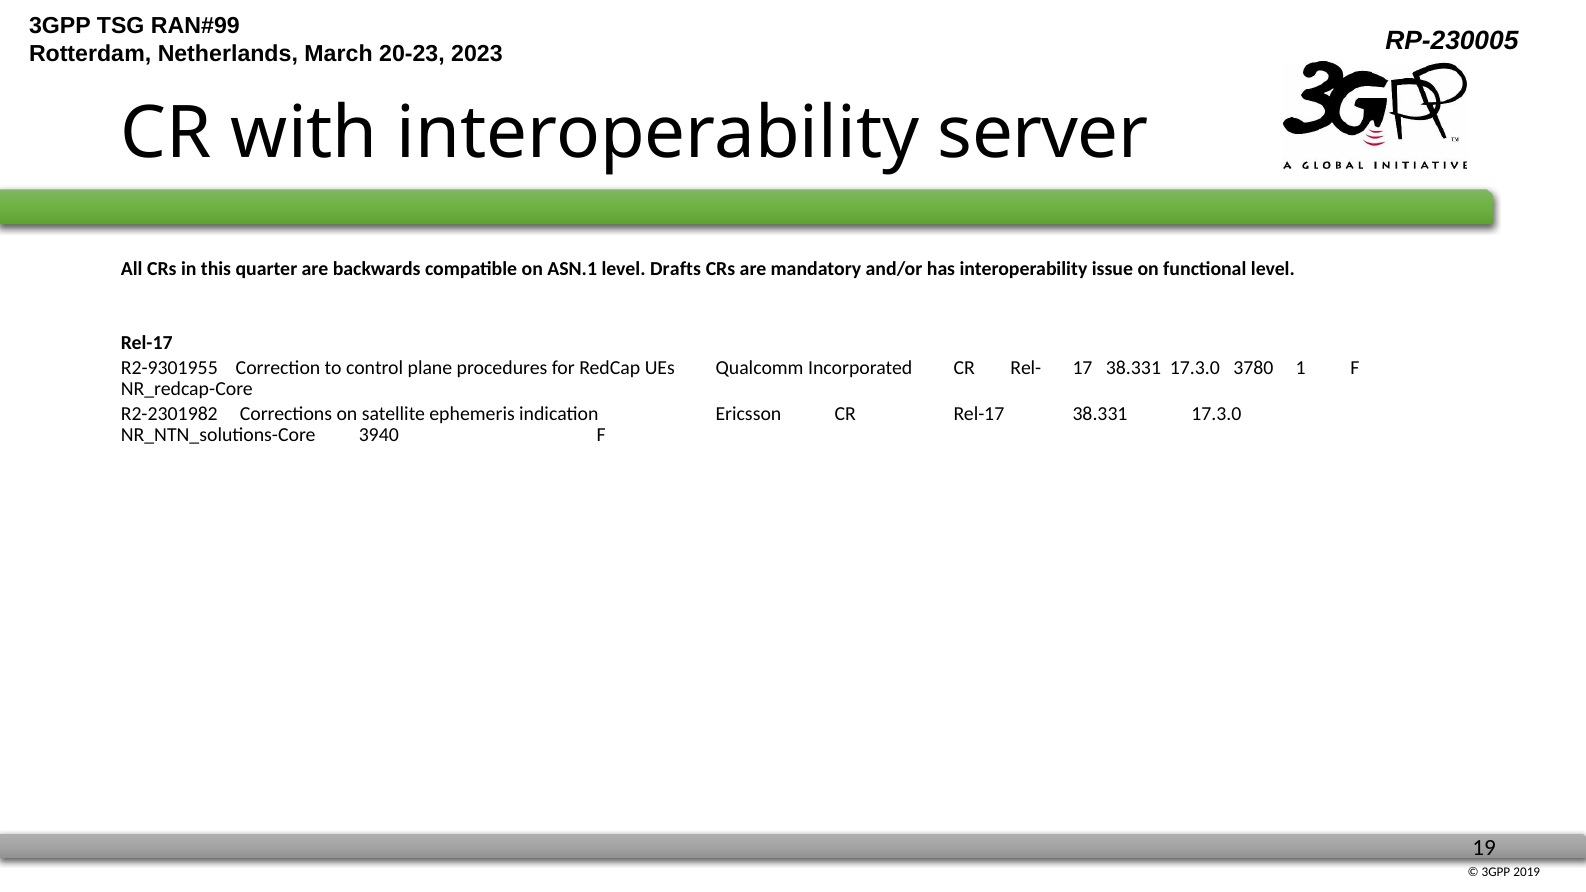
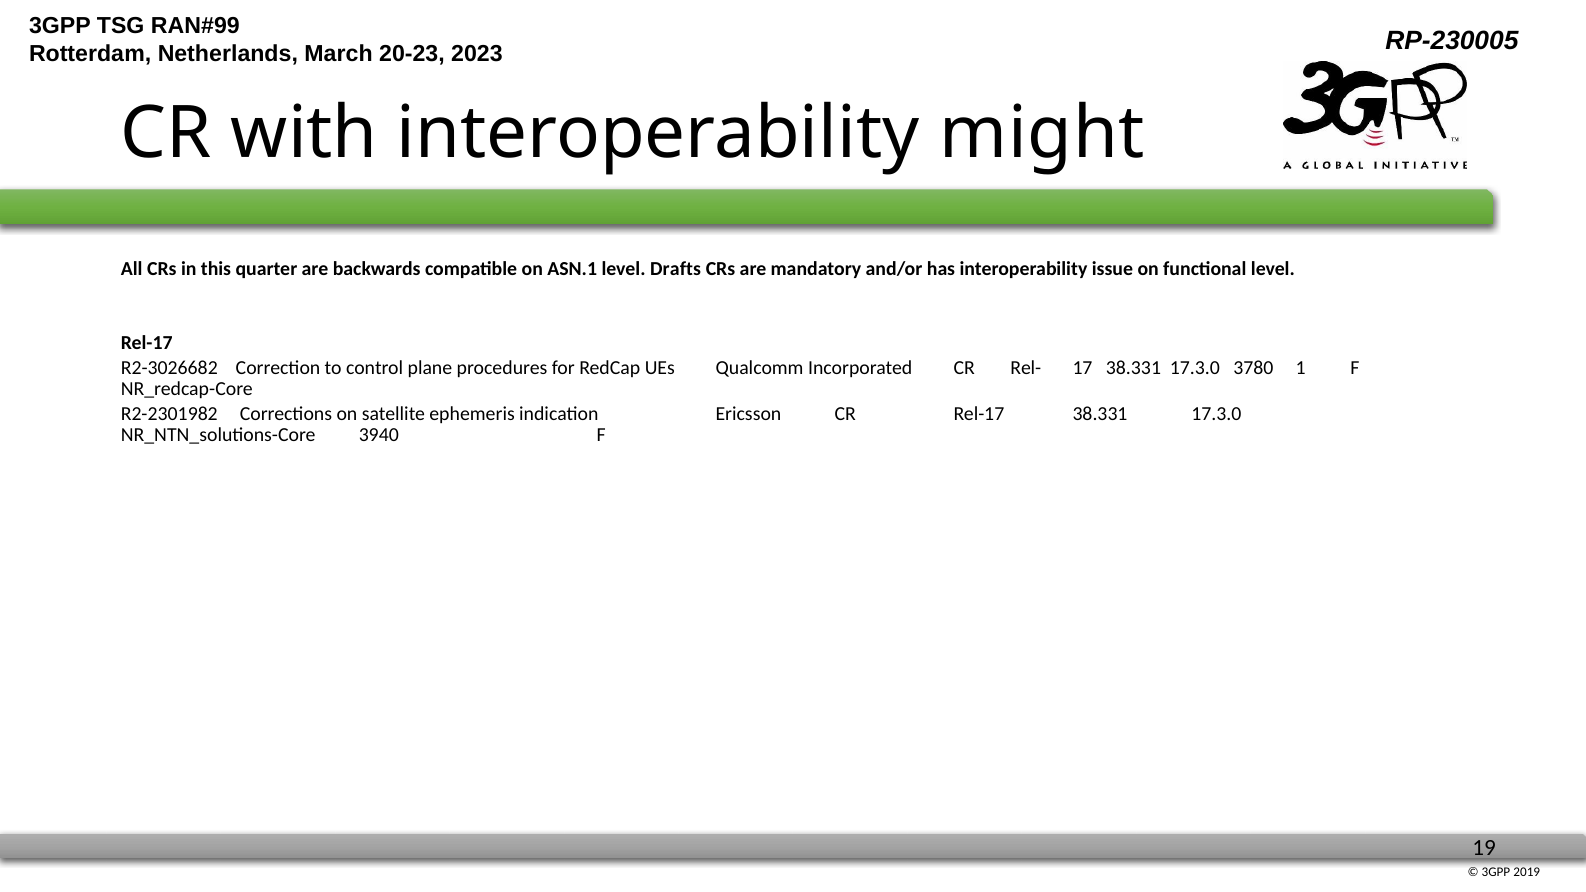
server: server -> might (1042, 133)
R2-9301955: R2-9301955 -> R2-3026682 (169, 368)
